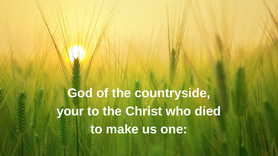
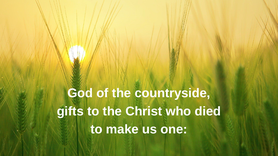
your: your -> gifts (70, 111)
